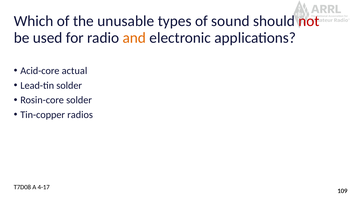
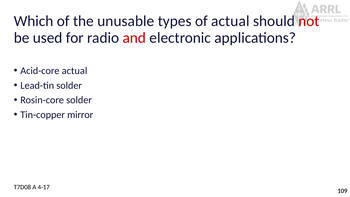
of sound: sound -> actual (230, 21)
and colour: orange -> red (134, 38)
radios: radios -> mirror (80, 115)
